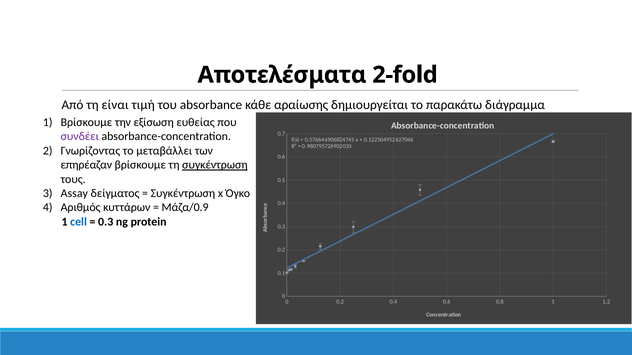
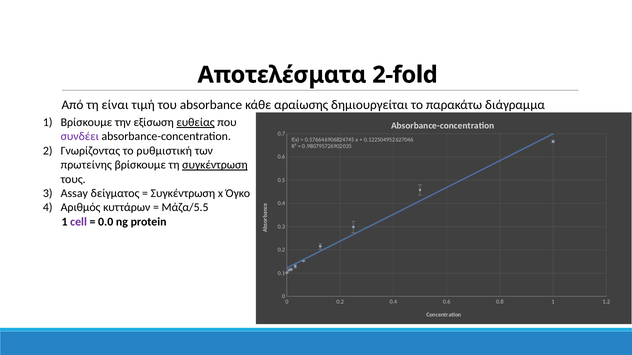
ευθείας underline: none -> present (196, 123)
μεταβάλλει: μεταβάλλει -> ρυθμιστική (164, 151)
επηρέαζαν: επηρέαζαν -> πρωτείνης (86, 165)
Μάζα/0.9: Μάζα/0.9 -> Μάζα/5.5 (185, 208)
cell colour: blue -> purple (79, 222)
0.3: 0.3 -> 0.0 (106, 222)
